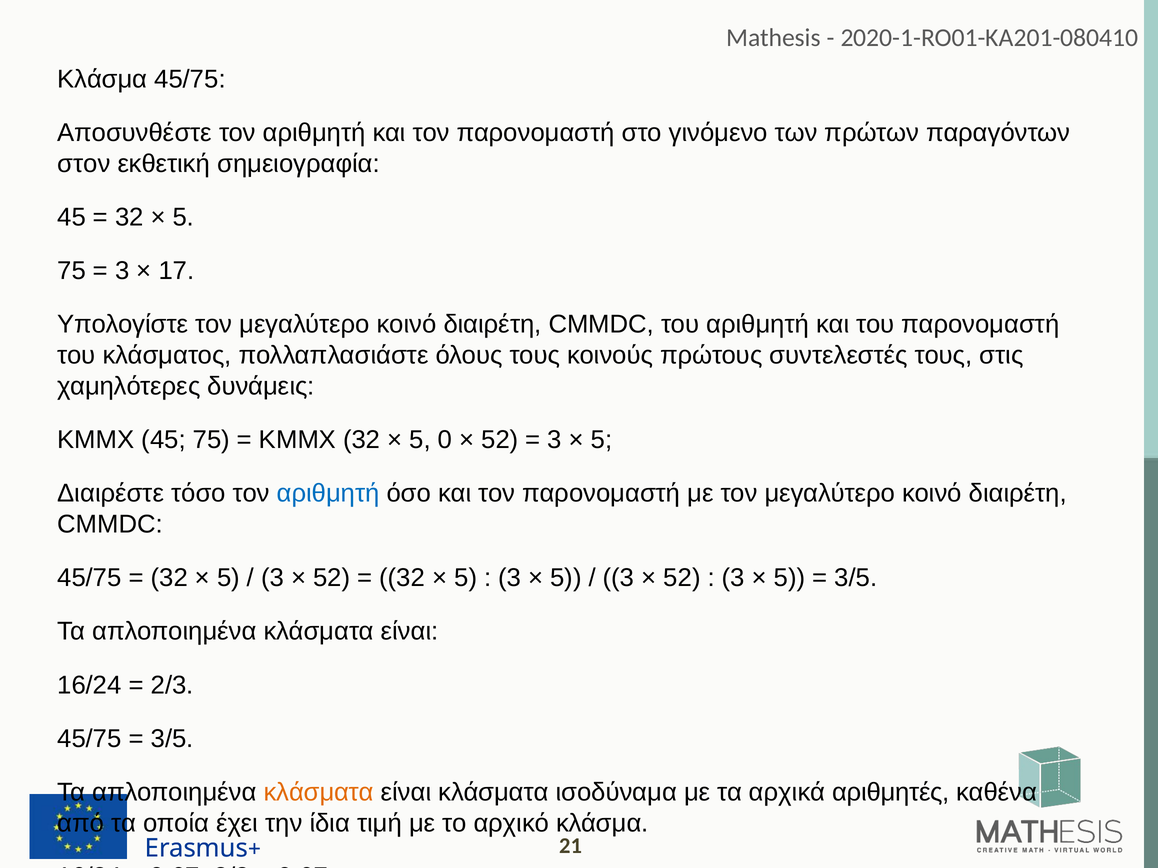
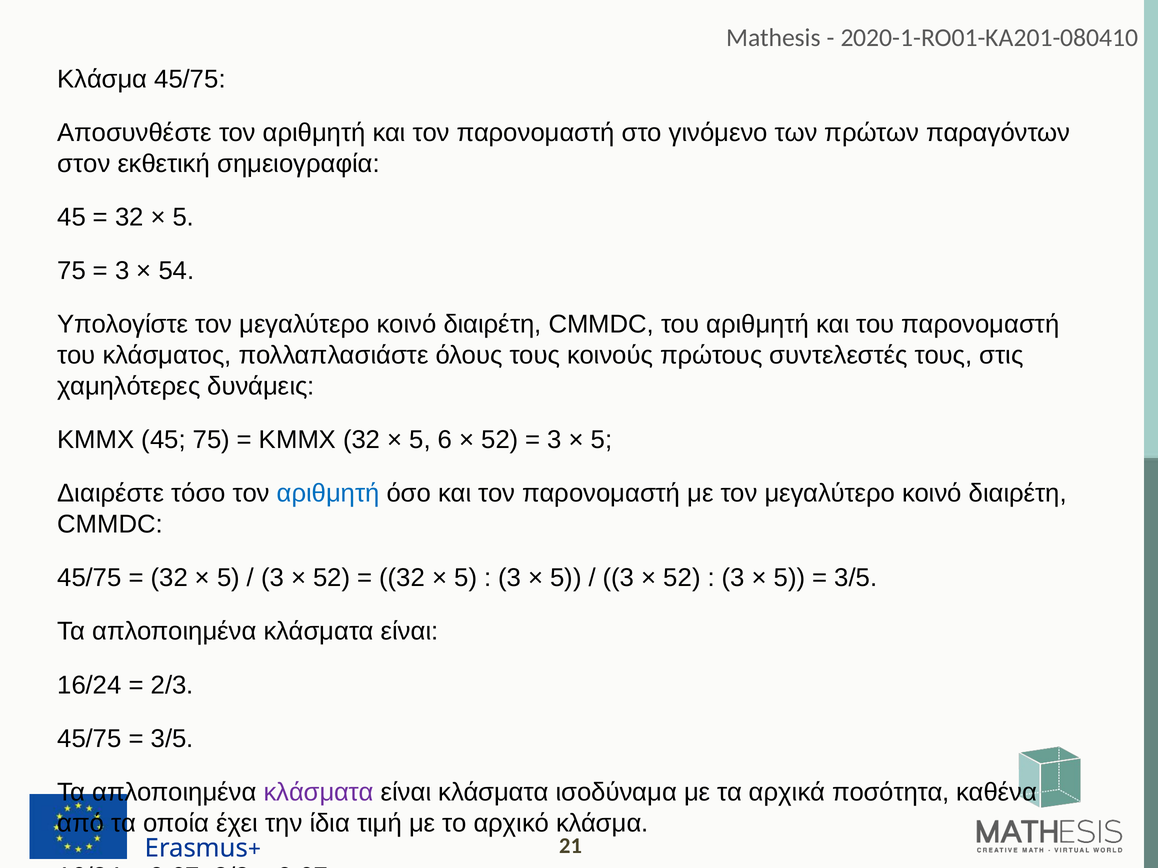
17: 17 -> 54 (176, 271)
0: 0 -> 6 (445, 440)
κλάσματα colour: orange -> purple (319, 793)
αριθμητές: αριθμητές -> ποσότητα (891, 793)
